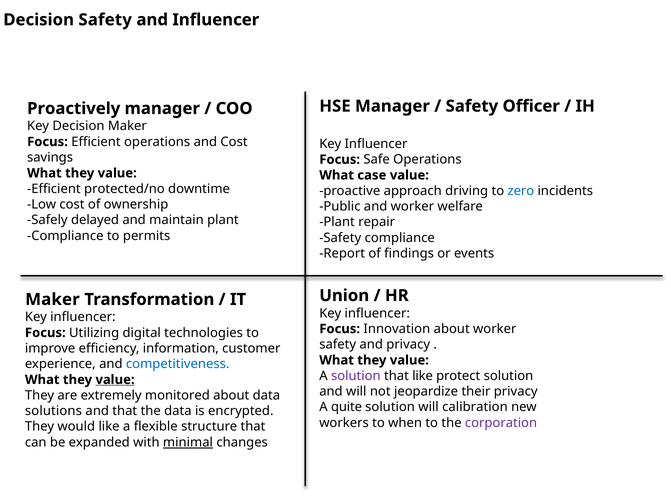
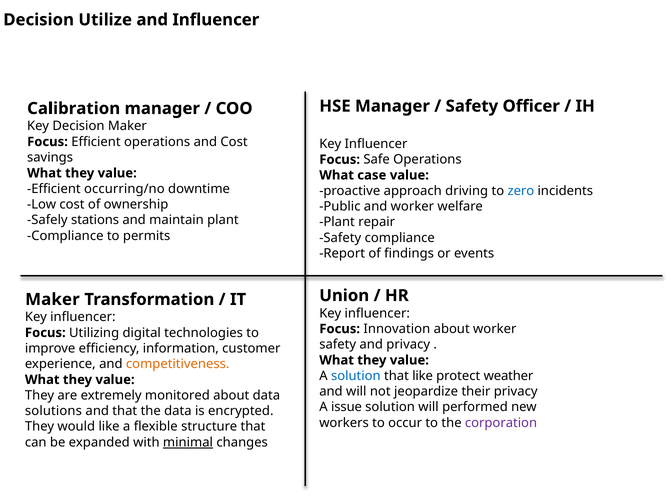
Decision Safety: Safety -> Utilize (105, 20)
Proactively: Proactively -> Calibration (74, 109)
protected/no: protected/no -> occurring/no (124, 189)
delayed: delayed -> stations (95, 220)
competitiveness colour: blue -> orange (178, 364)
solution colour: purple -> blue (356, 376)
protect solution: solution -> weather (509, 376)
value underline: present -> none (115, 380)
quite: quite -> issue (346, 407)
calibration: calibration -> performed (475, 407)
when: when -> occur (405, 423)
